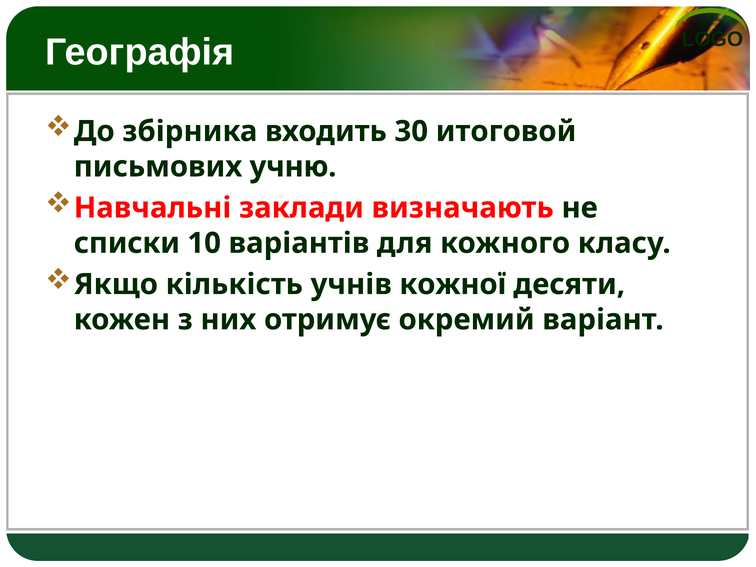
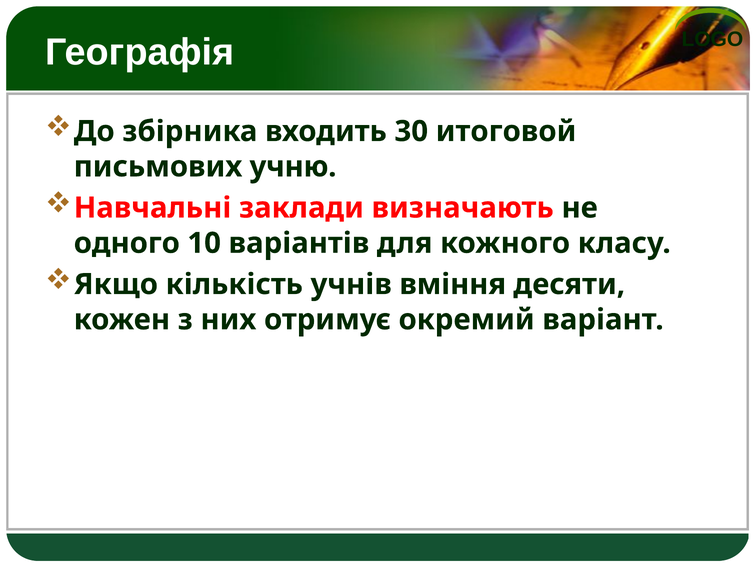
списки: списки -> одного (127, 243)
кожної: кожної -> вміння (453, 284)
